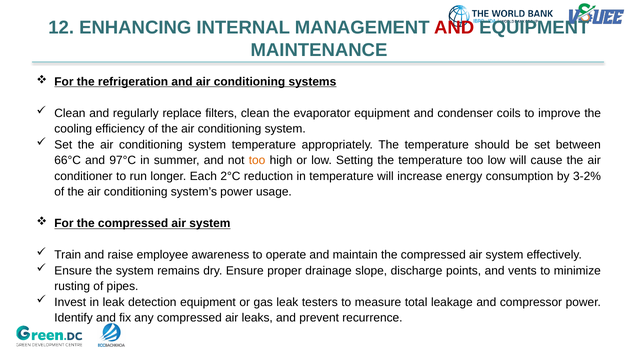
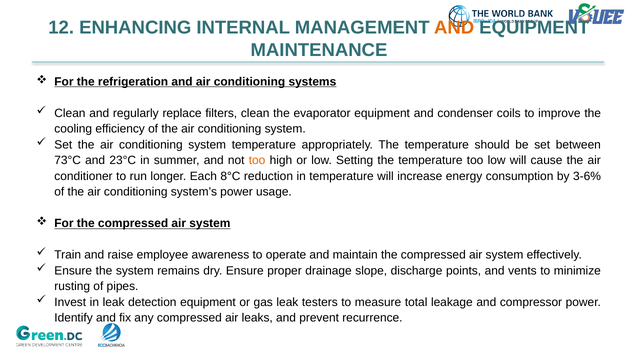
AND colour: red -> orange (454, 28)
66°C: 66°C -> 73°C (68, 160)
97°C: 97°C -> 23°C (123, 160)
2°C: 2°C -> 8°C (230, 176)
3-2%: 3-2% -> 3-6% (587, 176)
